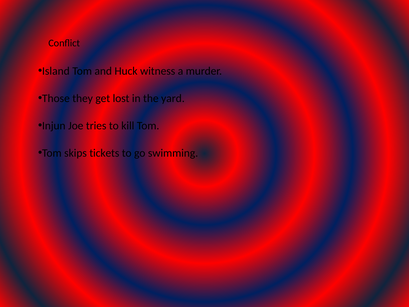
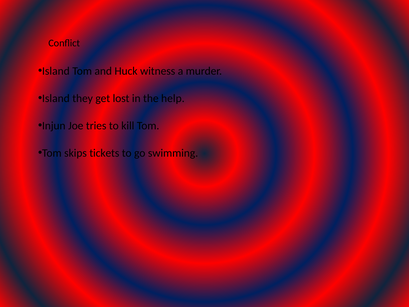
Those: Those -> Island (56, 98)
yard: yard -> help (173, 98)
